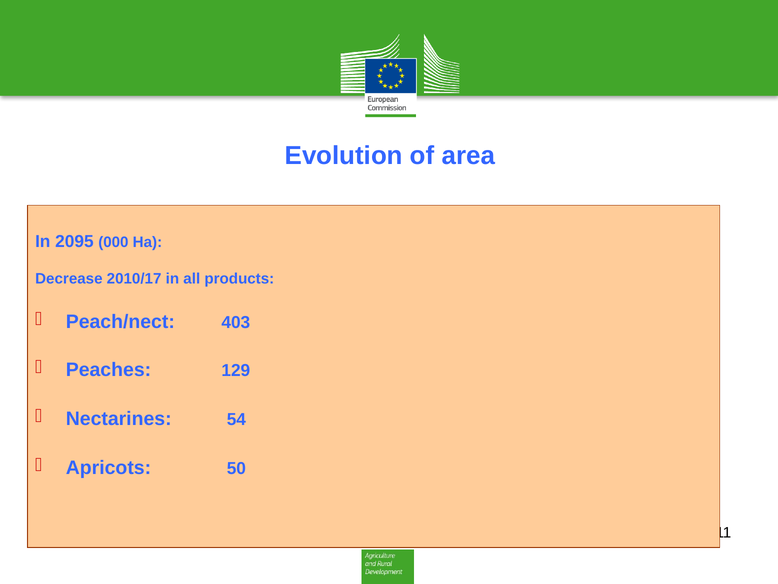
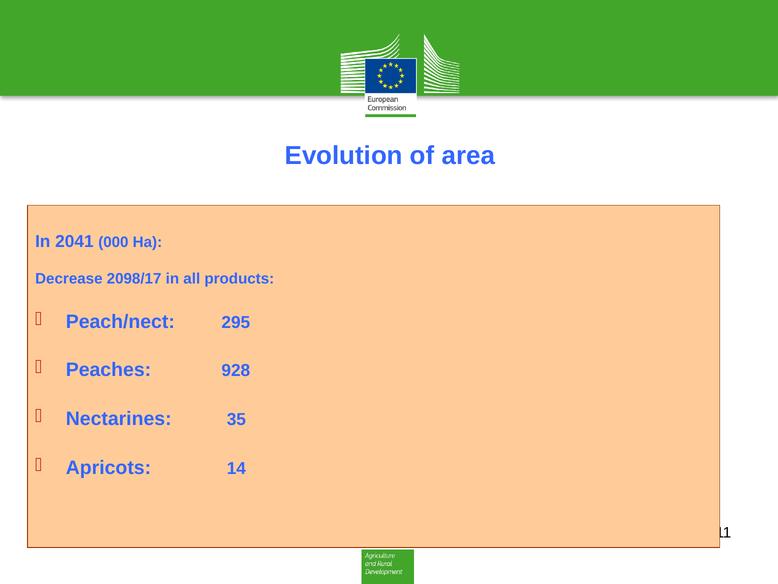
2095: 2095 -> 2041 (74, 241)
2010/17: 2010/17 -> 2098/17 (134, 279)
403: 403 -> 295 (236, 322)
129: 129 -> 928 (236, 370)
54: 54 -> 35 (236, 419)
50: 50 -> 14 (236, 468)
